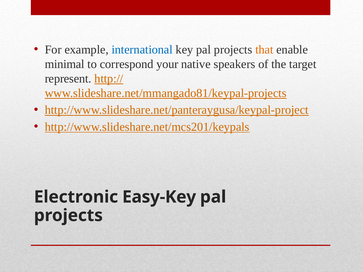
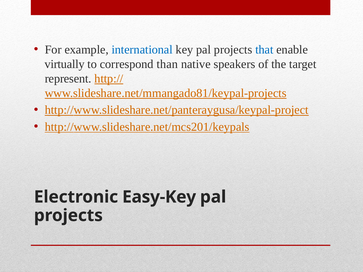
that colour: orange -> blue (264, 50)
minimal: minimal -> virtually (65, 64)
your: your -> than (167, 64)
